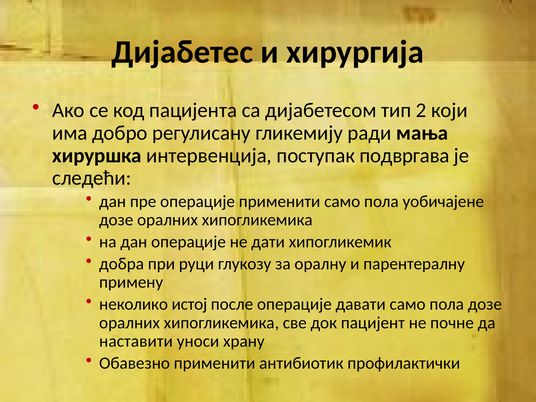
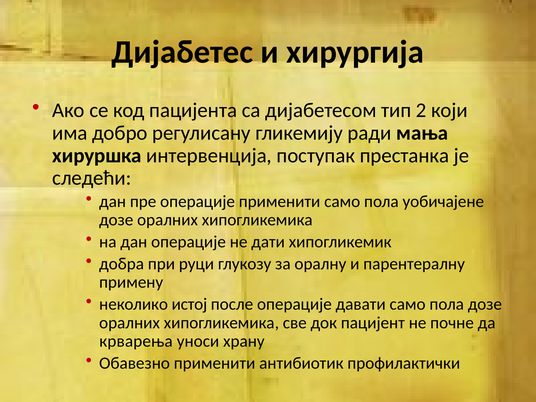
подвргава: подвргава -> престанка (404, 155)
наставити: наставити -> крварења (136, 341)
